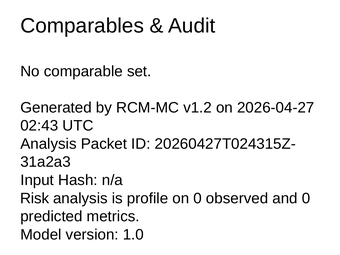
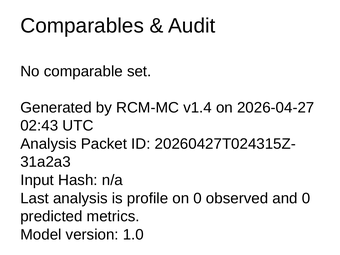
v1.2: v1.2 -> v1.4 (198, 108)
Risk: Risk -> Last (35, 198)
